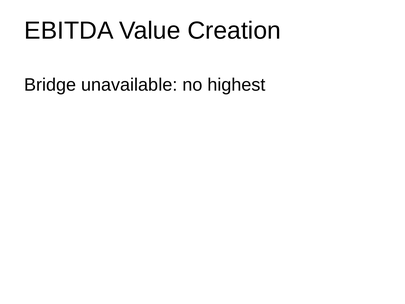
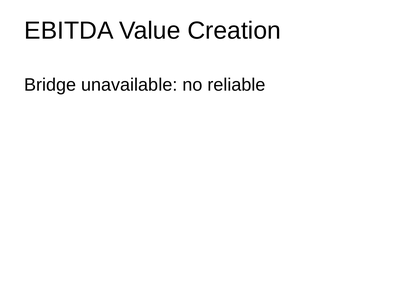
highest: highest -> reliable (236, 85)
